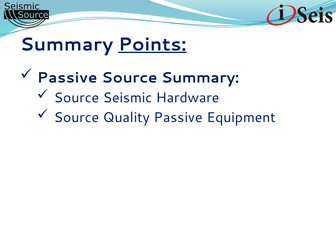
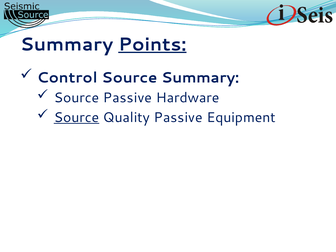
Passive: Passive -> Control (67, 78)
Source Seismic: Seismic -> Passive (127, 98)
Source underline: none -> present (76, 117)
